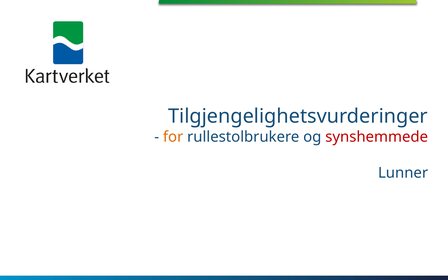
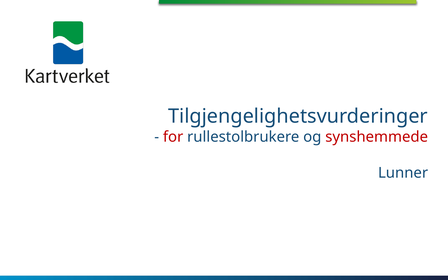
for colour: orange -> red (173, 137)
